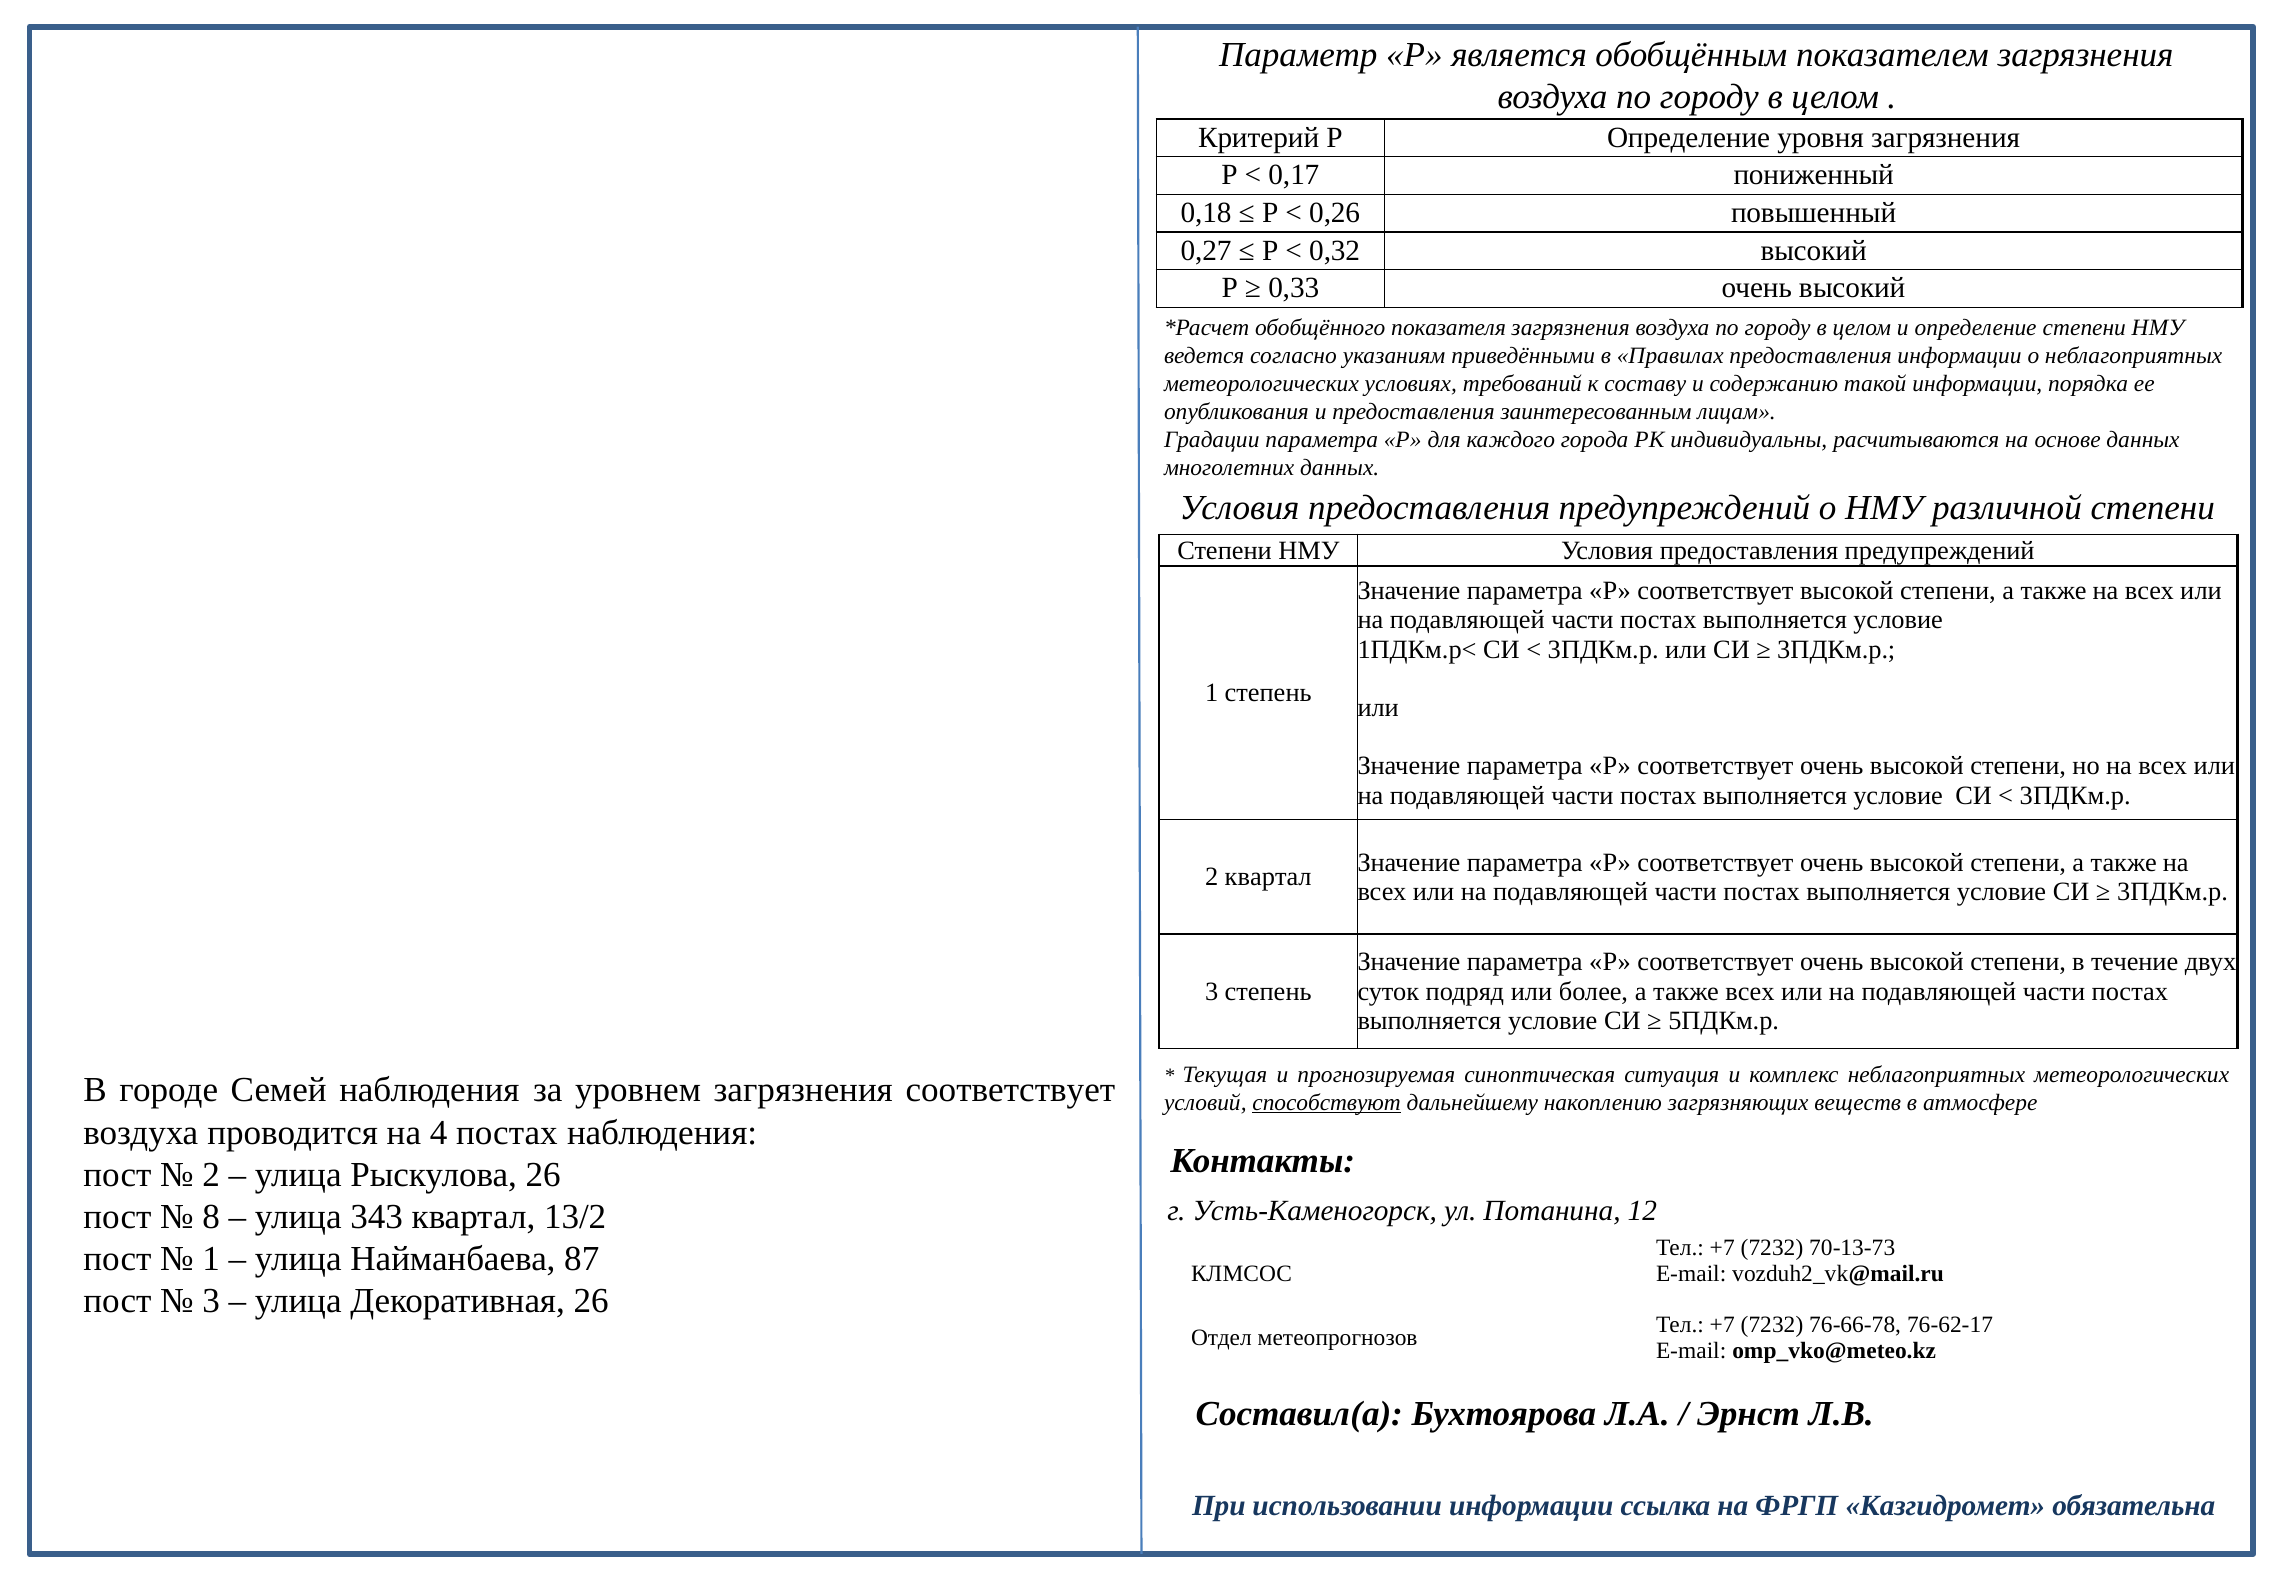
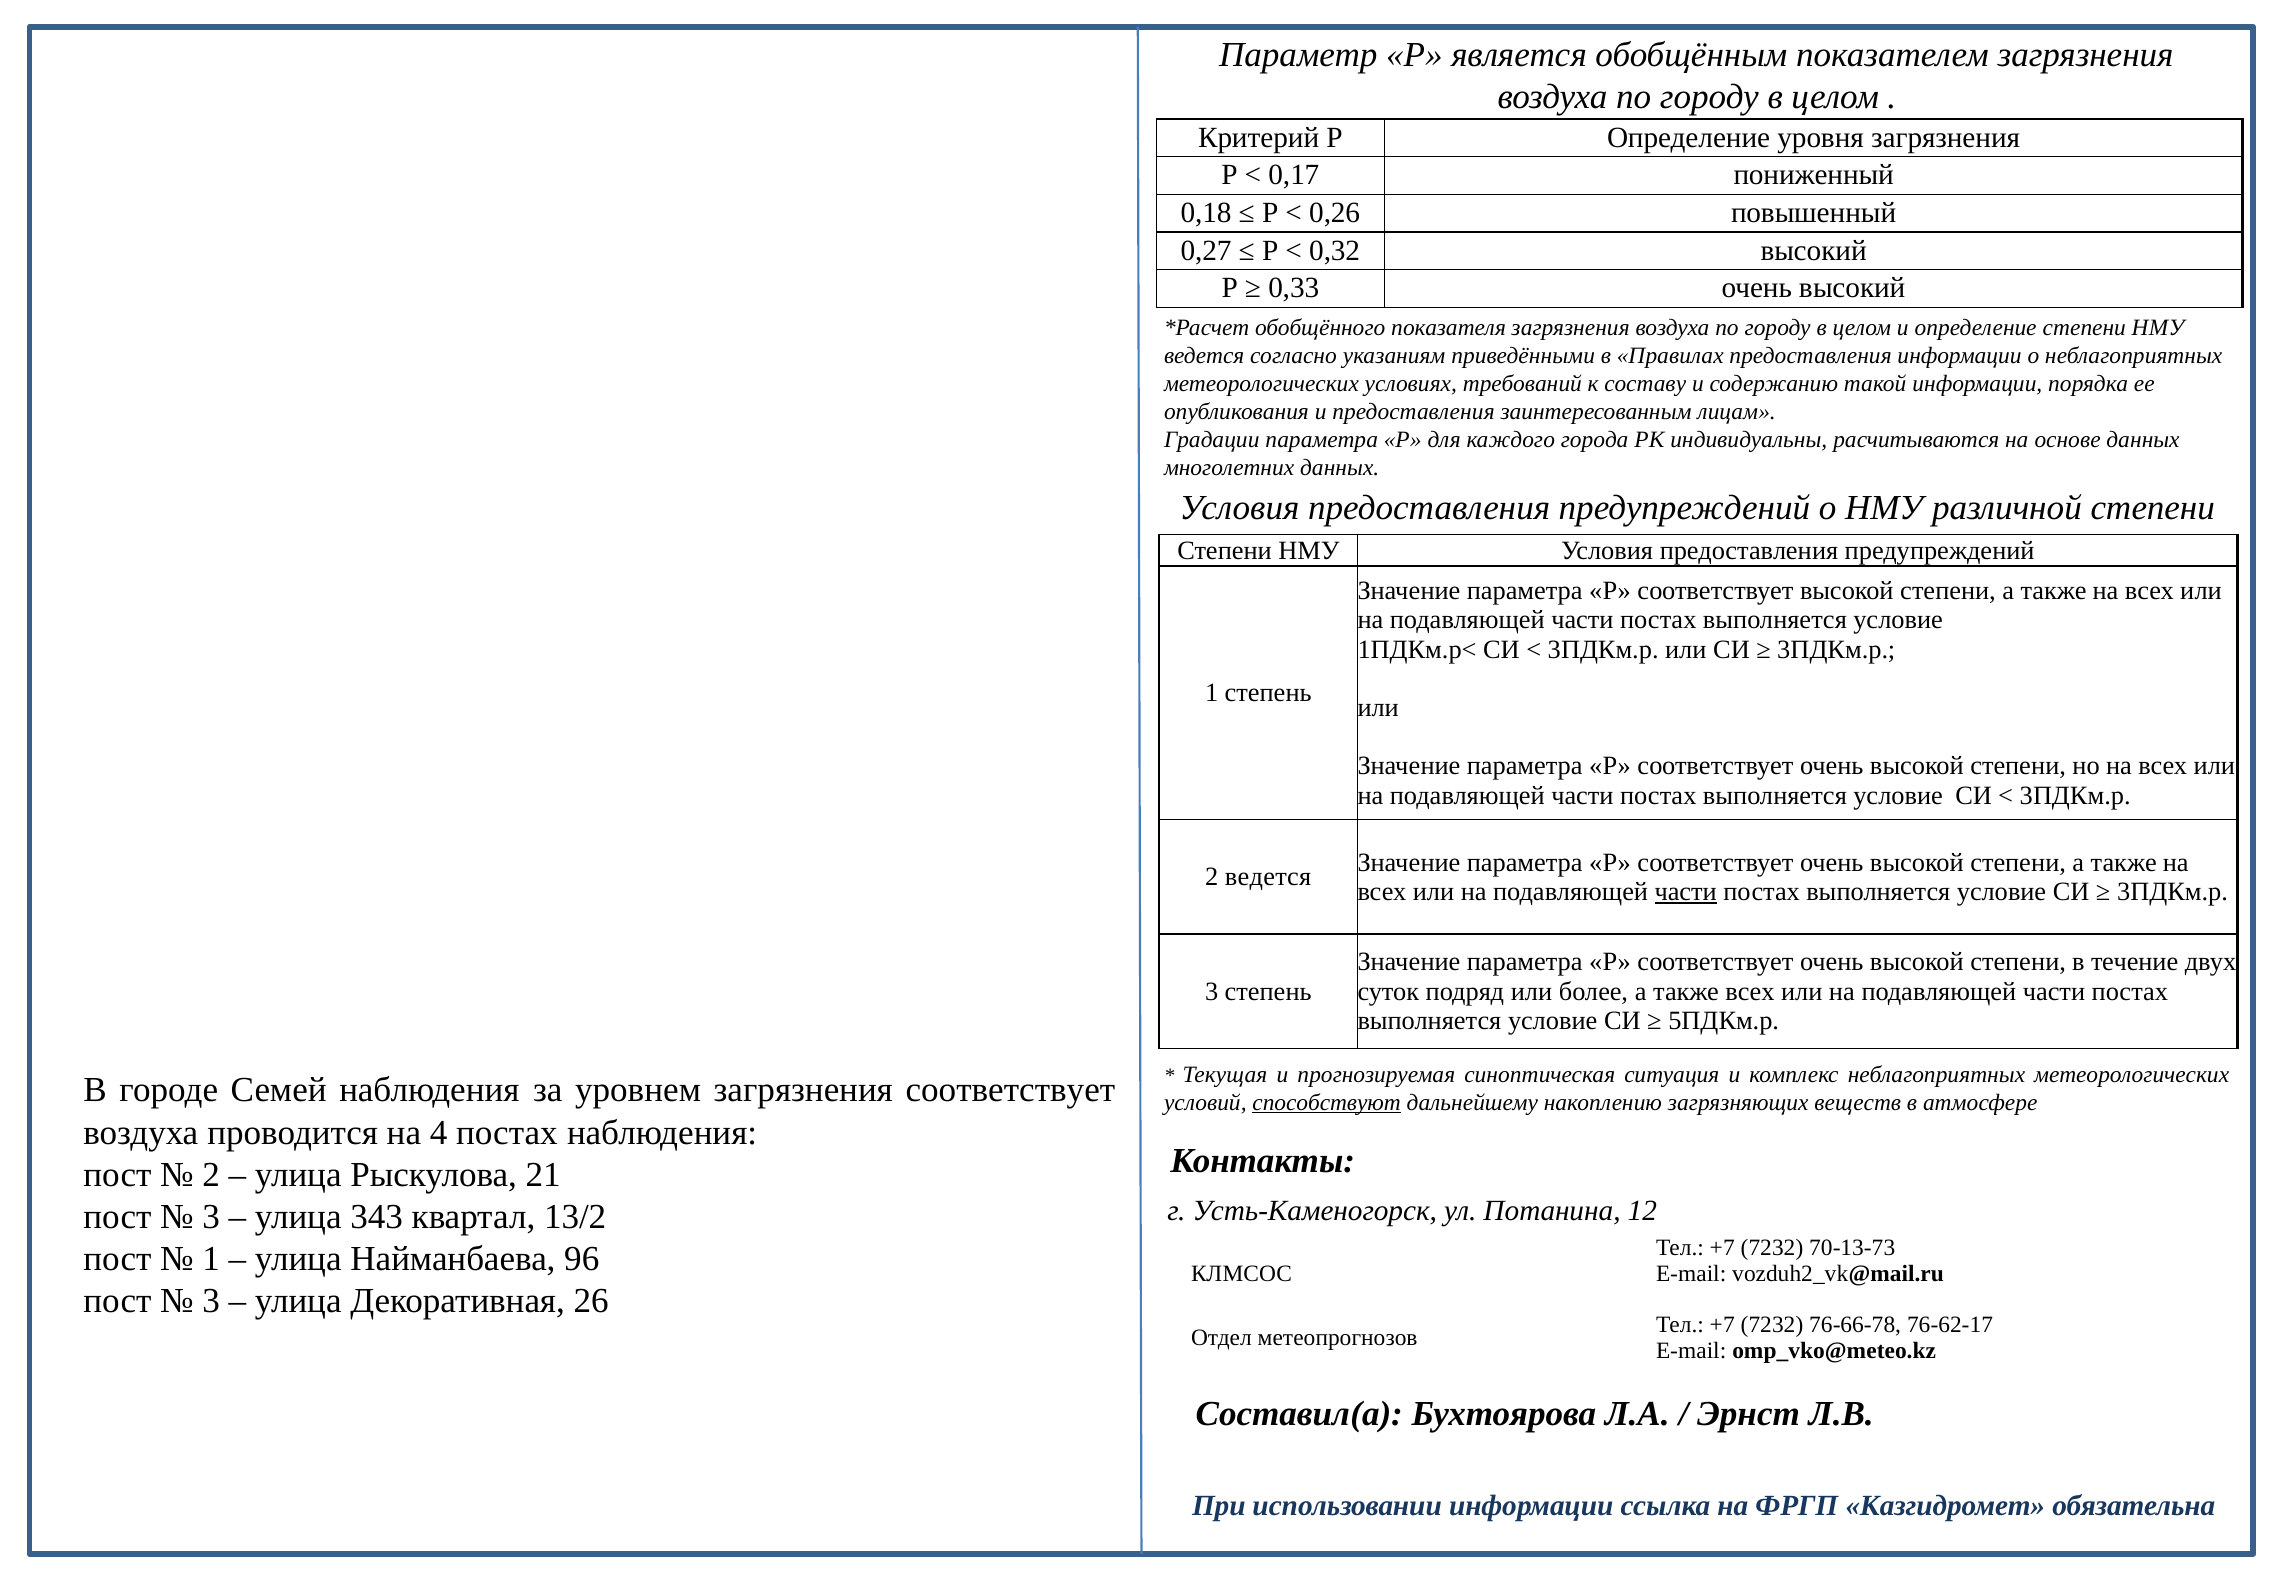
2 квартал: квартал -> ведется (1268, 877)
части underline: none -> present (1686, 891)
Рыскулова 26: 26 -> 21 (543, 1174)
8: 8 -> 3 (211, 1216)
87: 87 -> 96 (582, 1259)
